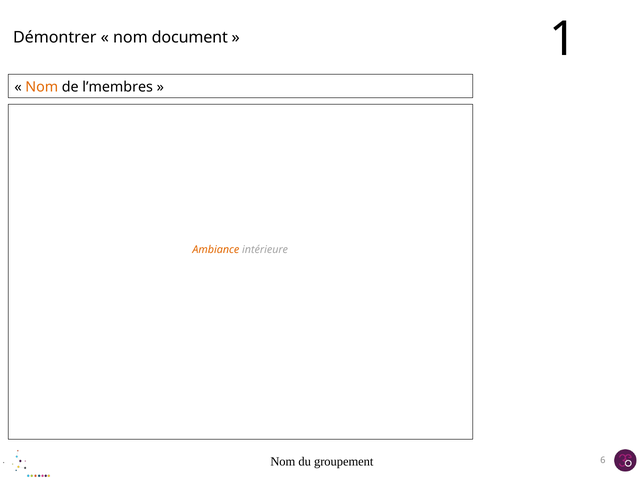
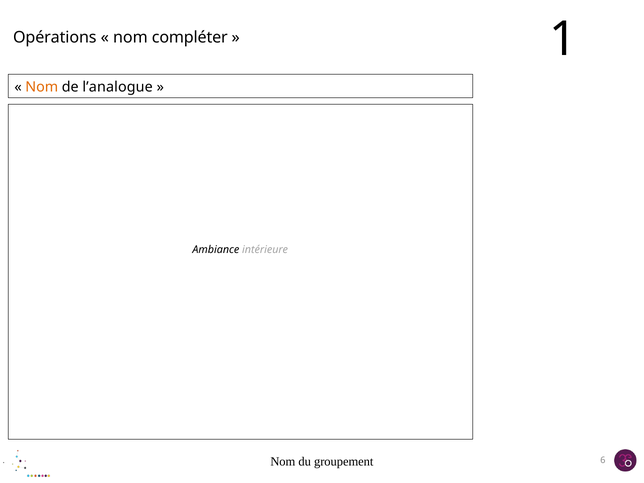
Démontrer: Démontrer -> Opérations (55, 37)
document: document -> compléter (190, 37)
l’membres: l’membres -> l’analogue (118, 87)
Ambiance colour: orange -> black (216, 250)
